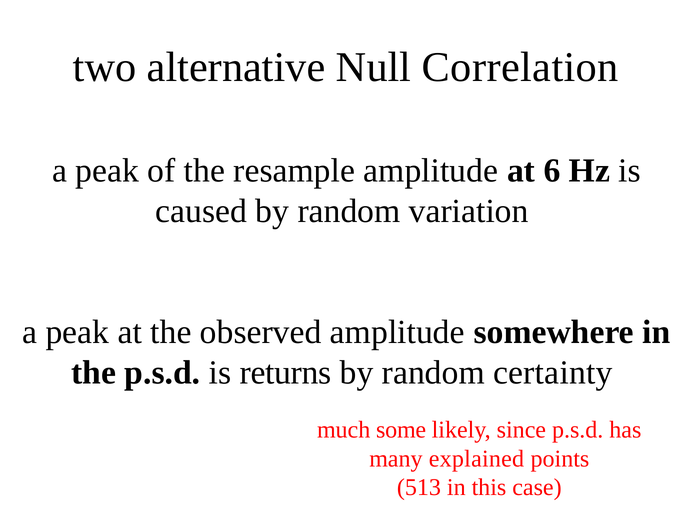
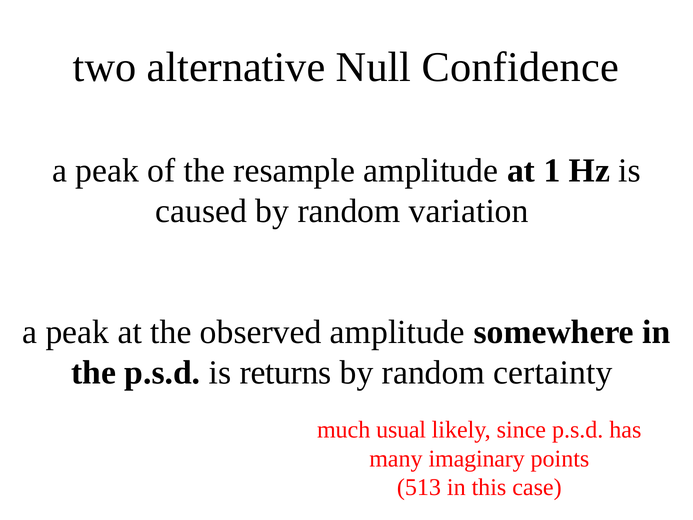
Correlation: Correlation -> Confidence (520, 67)
6: 6 -> 1 (552, 170)
some: some -> usual (401, 430)
explained: explained -> imaginary (477, 458)
